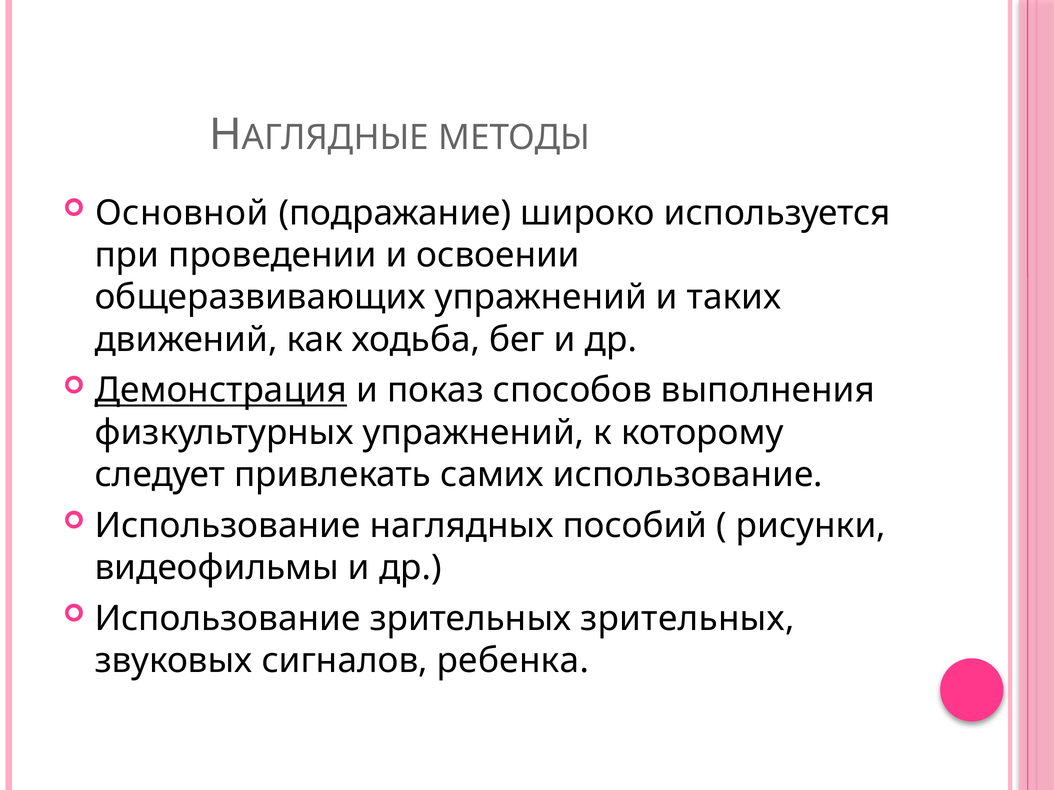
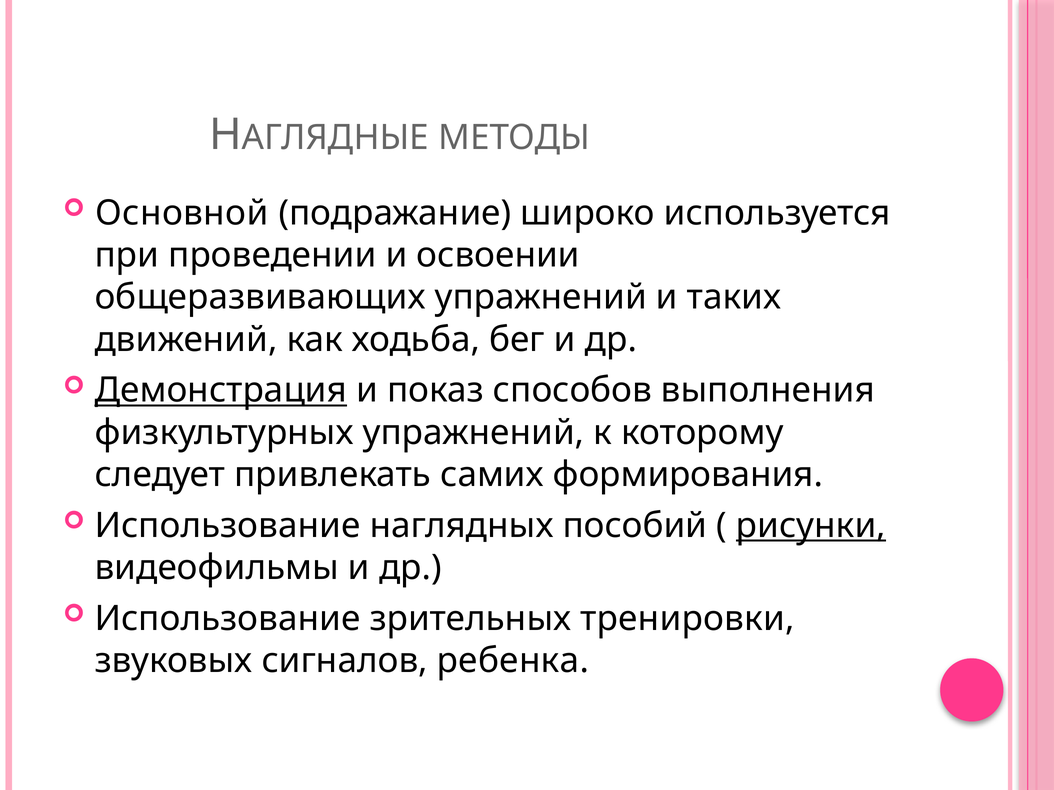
самих использование: использование -> формирования (688, 475)
рисунки underline: none -> present (811, 526)
зрительных зрительных: зрительных -> тренировки (687, 619)
